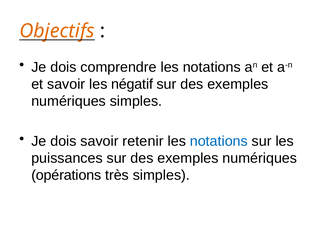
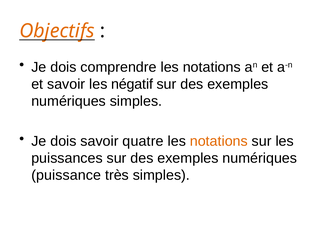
retenir: retenir -> quatre (143, 142)
notations colour: blue -> orange (219, 142)
opérations: opérations -> puissance (66, 176)
